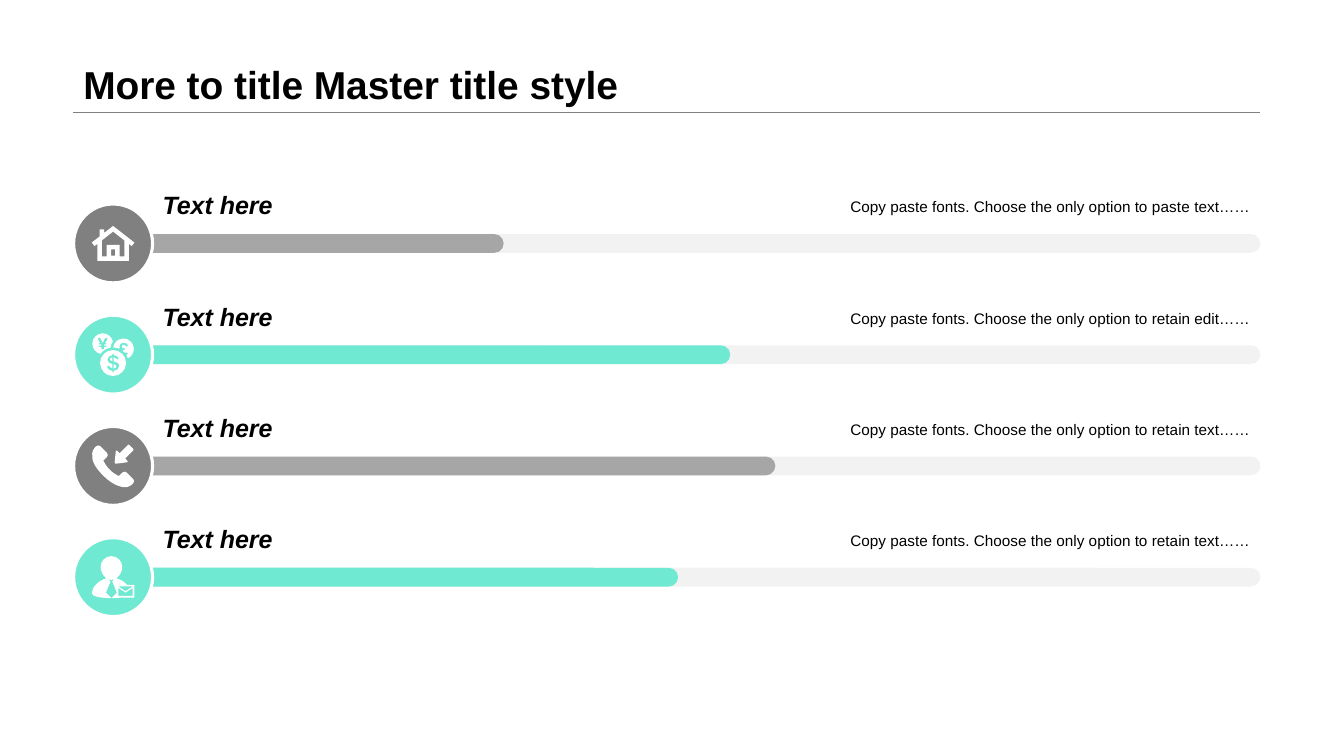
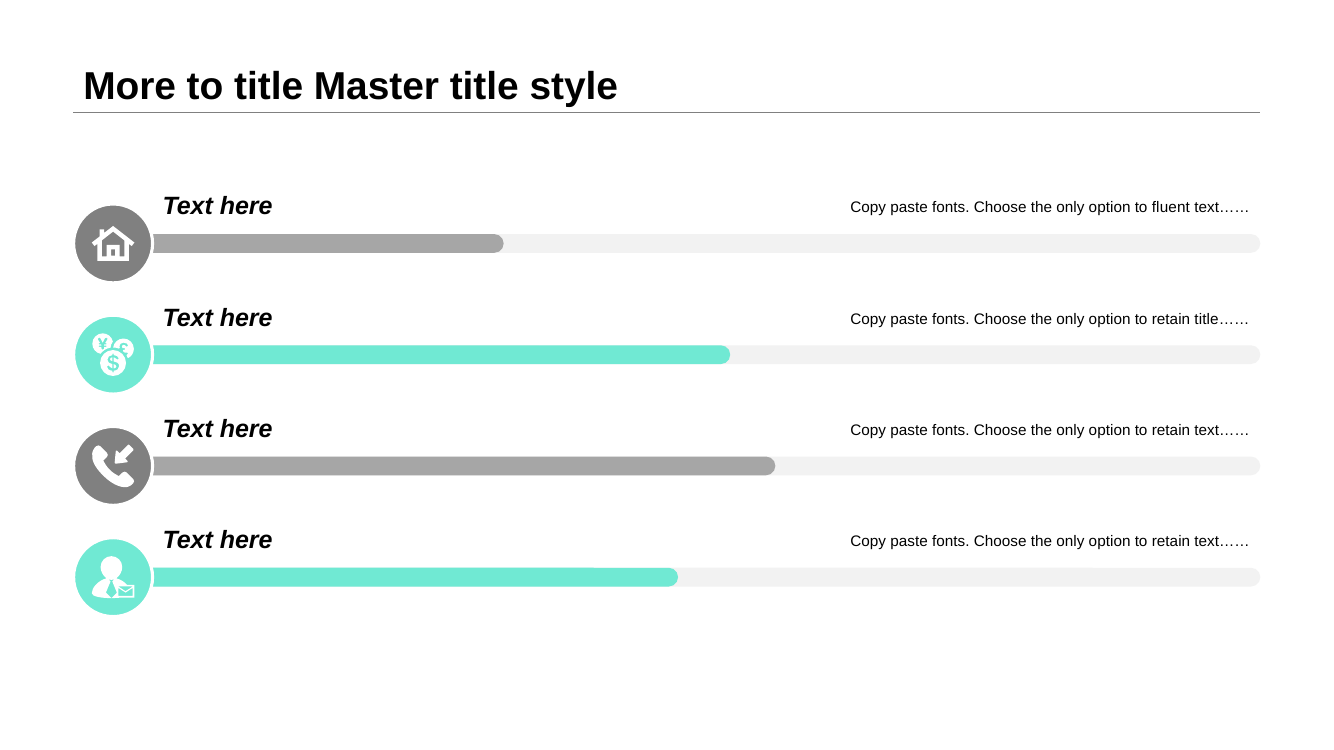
to paste: paste -> fluent (1171, 208)
edit……: edit…… -> title…… (1222, 319)
